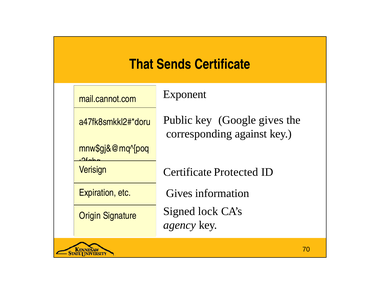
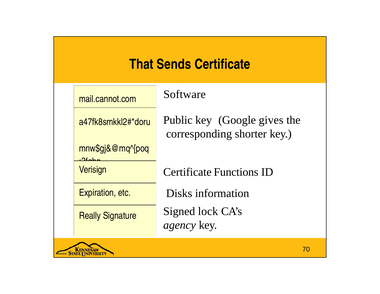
Exponent: Exponent -> Software (185, 94)
against: against -> shorter (251, 134)
Protected: Protected -> Functions (236, 172)
Gives: Gives -> Disks (179, 193)
Origin: Origin -> Really (90, 215)
